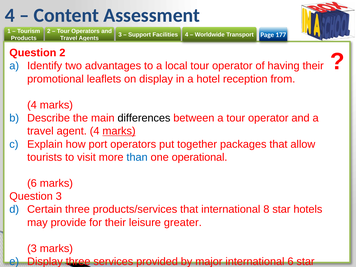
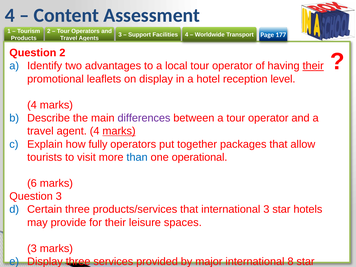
their underline: none -> present (313, 66)
from: from -> level (283, 79)
differences colour: black -> purple (144, 118)
port: port -> fully (98, 144)
international 8: 8 -> 3 (266, 209)
greater: greater -> spaces (183, 222)
international 6: 6 -> 8 (290, 262)
